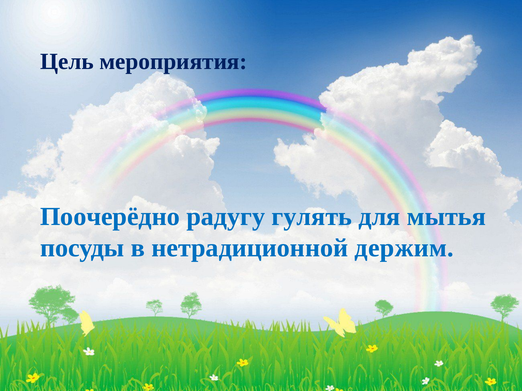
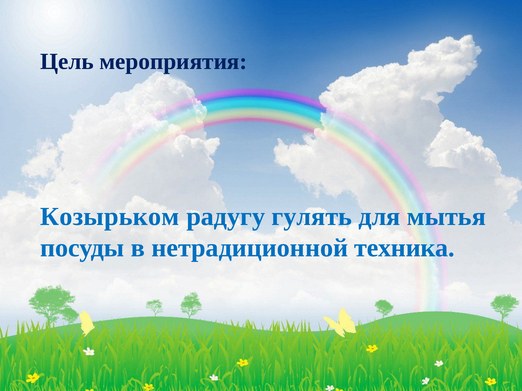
Поочерёдно: Поочерёдно -> Козырьком (110, 217)
держим: держим -> техника (404, 248)
